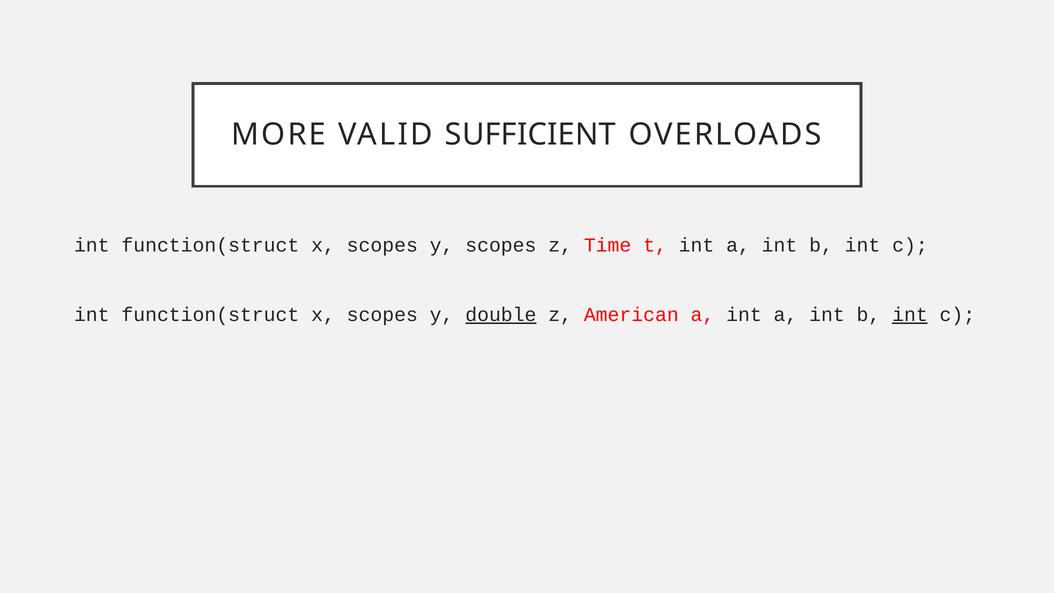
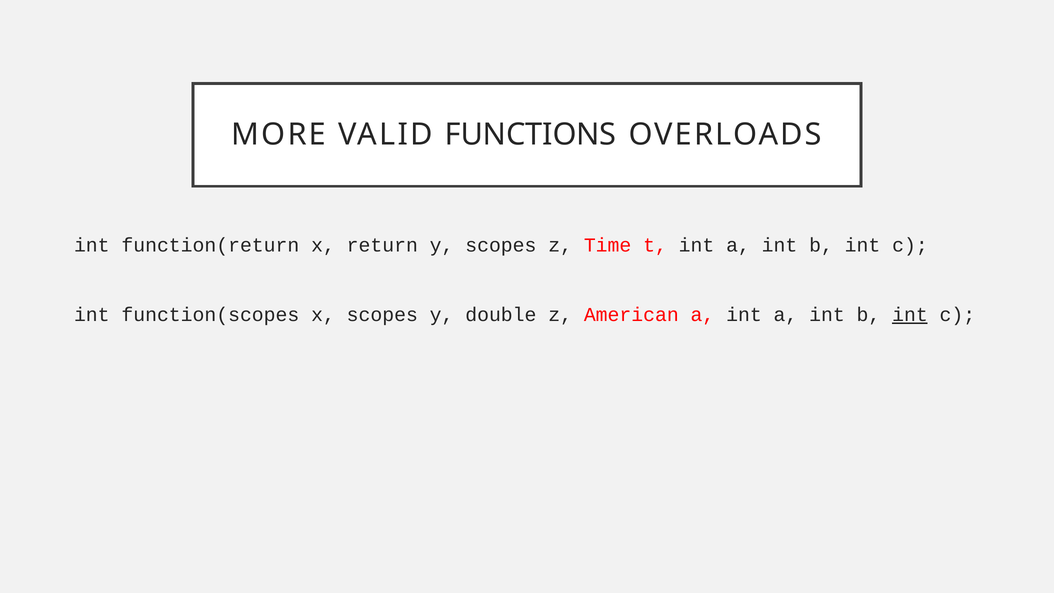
SUFFICIENT: SUFFICIENT -> FUNCTIONS (531, 135)
function(struct: function(struct -> function(return (210, 245)
scopes: scopes -> return (382, 245)
function(struct: function(struct -> function(scopes (210, 315)
double underline: present -> none (501, 315)
